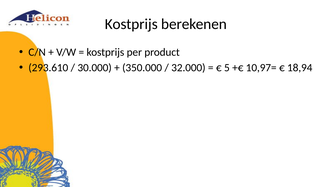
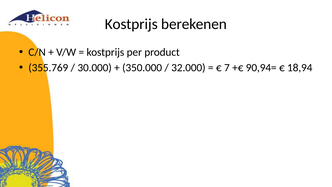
293.610: 293.610 -> 355.769 (48, 68)
5: 5 -> 7 (227, 68)
10,97=: 10,97= -> 90,94= (261, 68)
